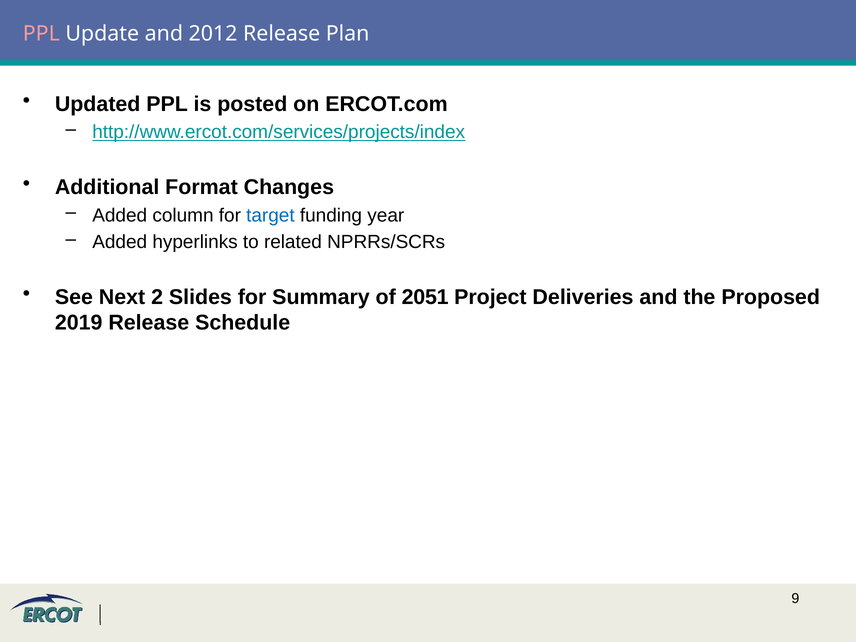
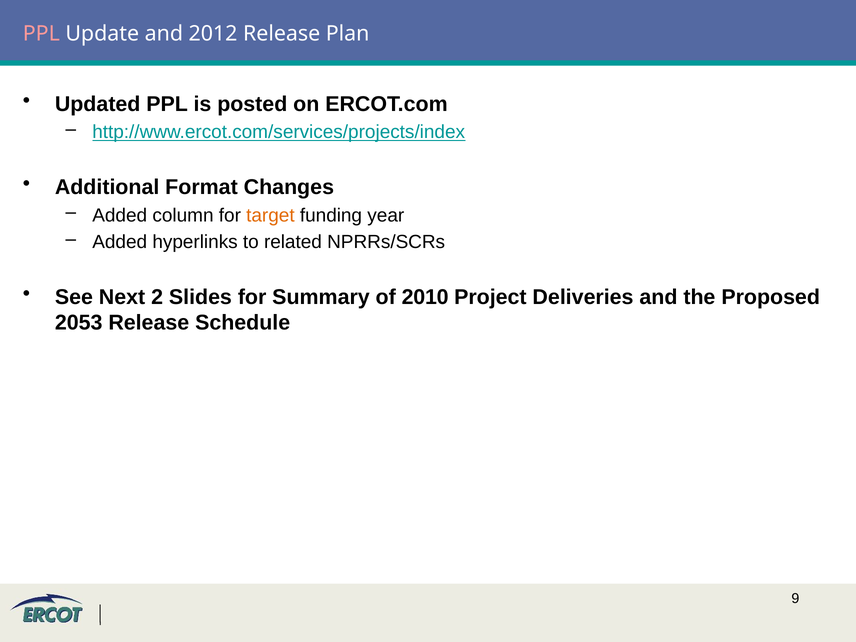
target colour: blue -> orange (270, 215)
2051: 2051 -> 2010 (425, 297)
2019: 2019 -> 2053 (79, 323)
